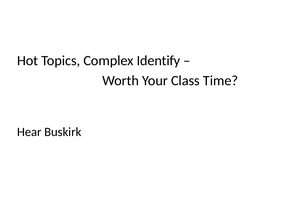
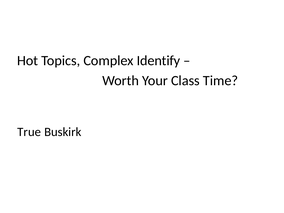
Hear: Hear -> True (29, 132)
